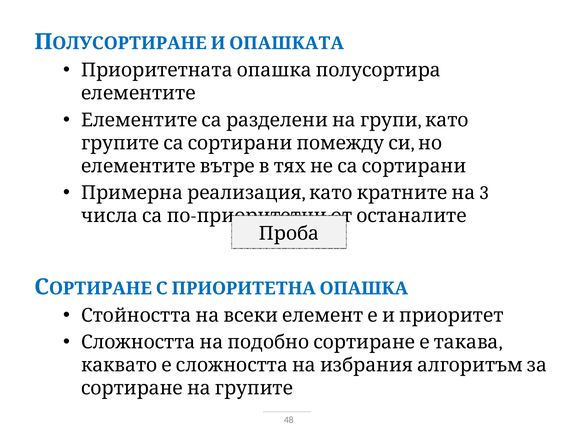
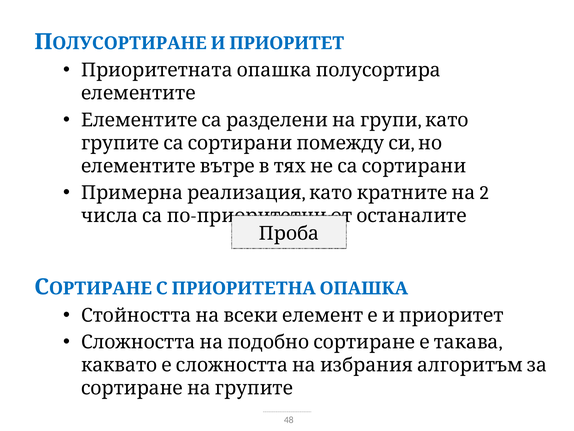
ОПАШКАТА: ОПАШКАТА -> ПРИОРИТЕТ (287, 43)
3: 3 -> 2 (484, 193)
